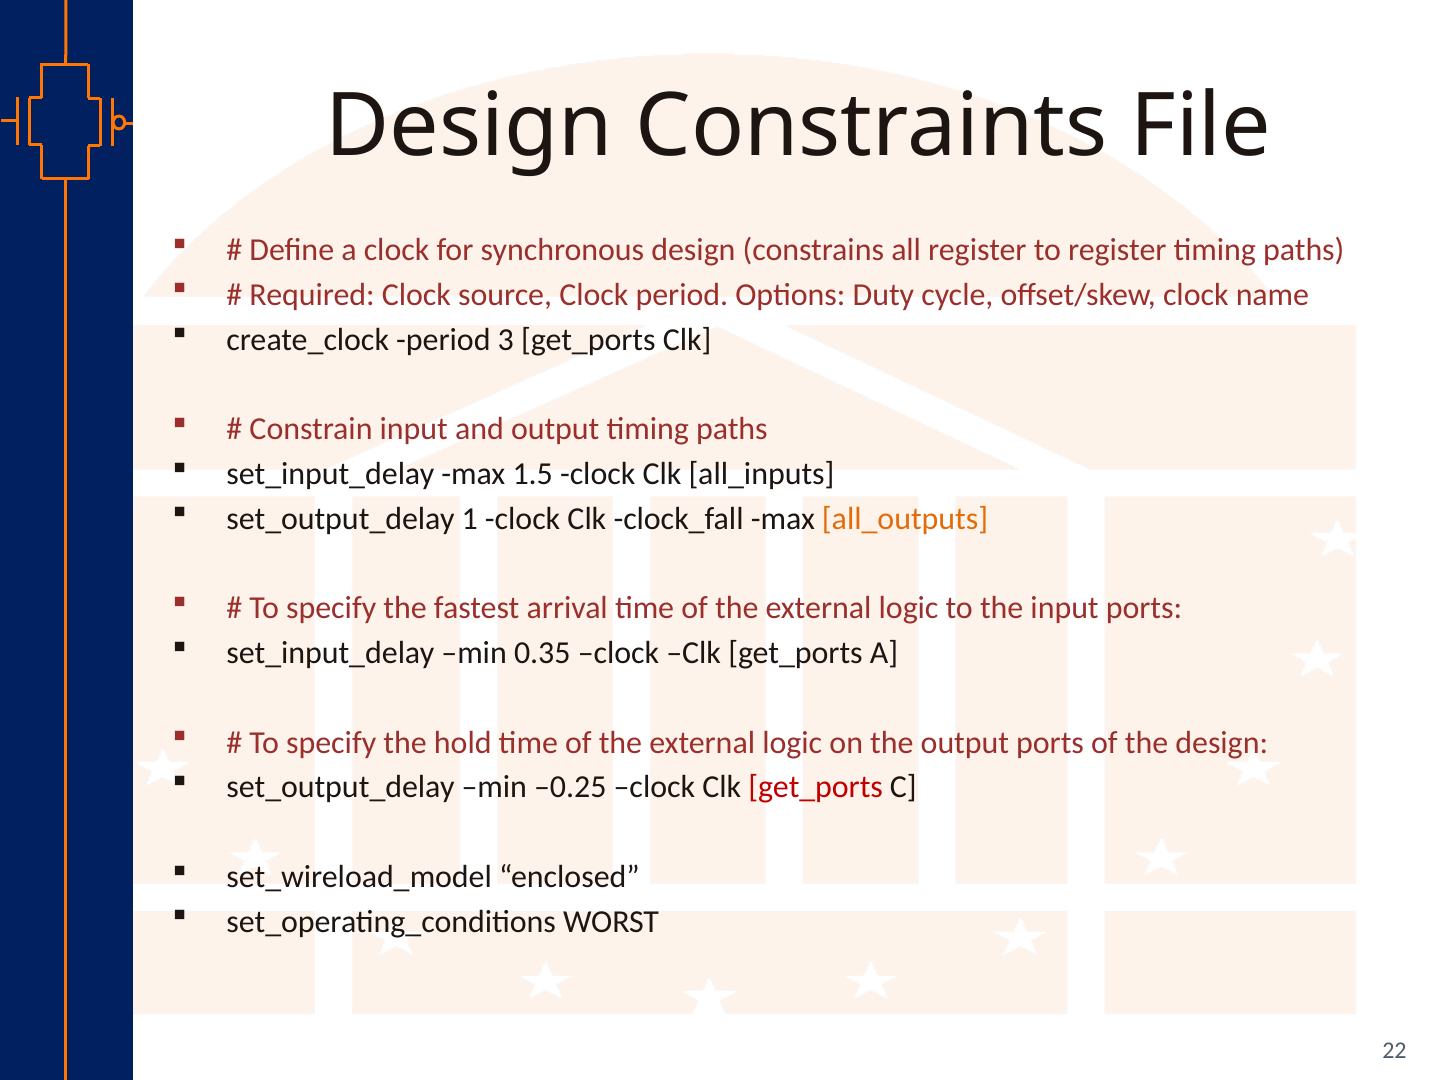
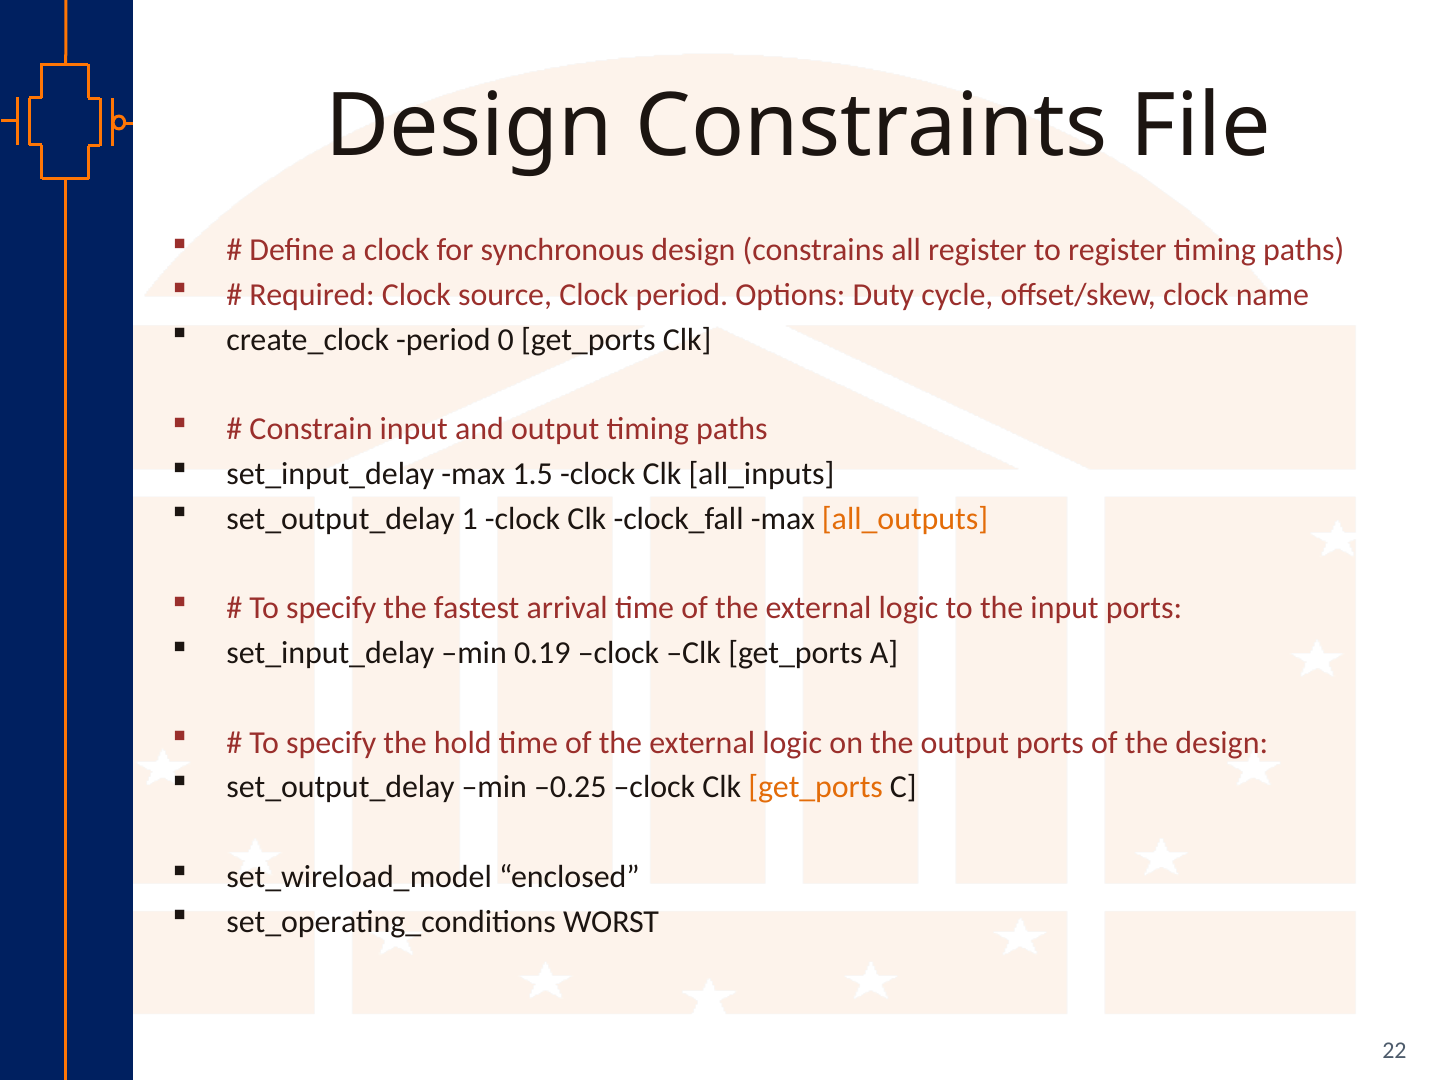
3: 3 -> 0 (506, 339)
0.35: 0.35 -> 0.19 (542, 653)
get_ports colour: red -> orange (816, 787)
